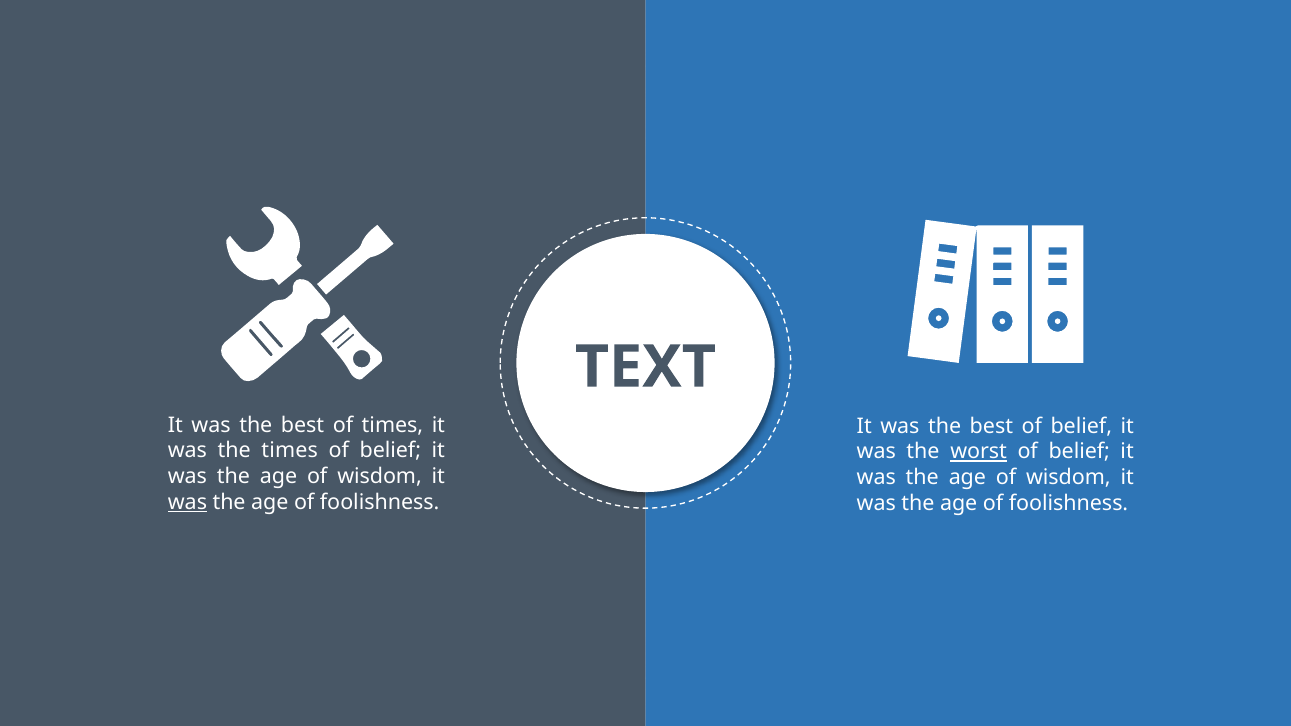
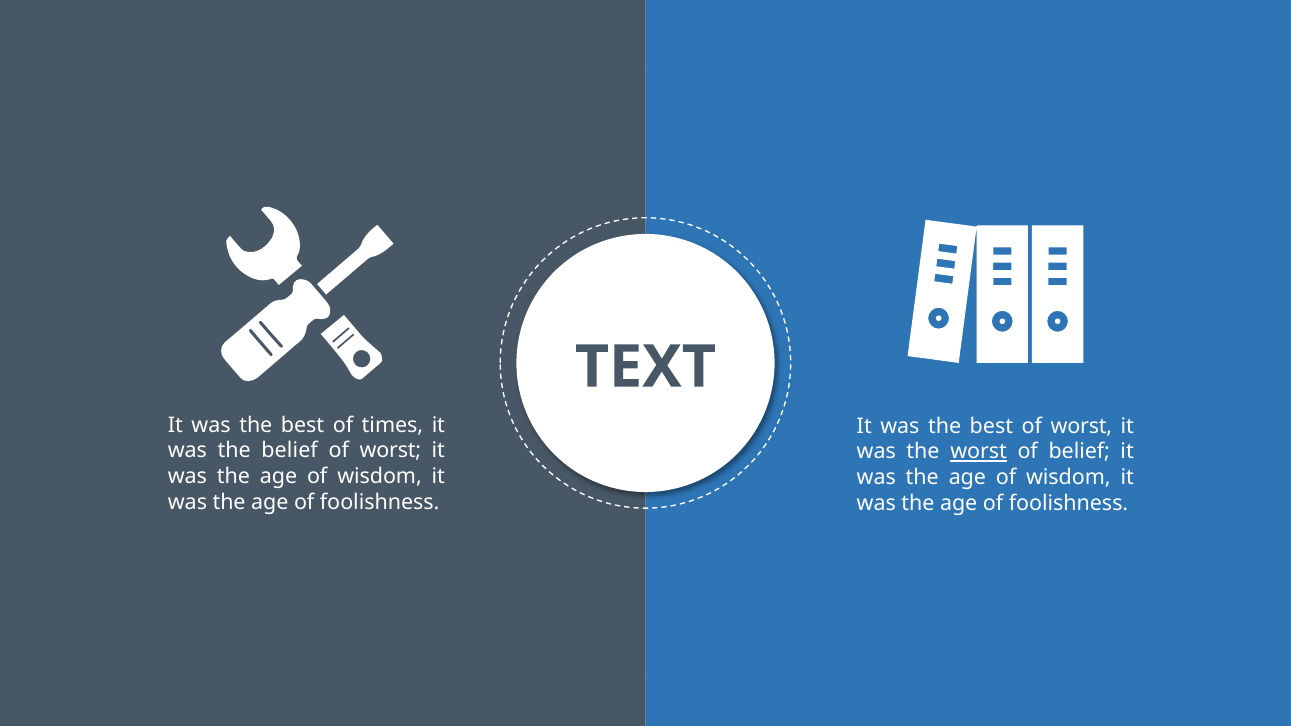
best of belief: belief -> worst (1081, 426)
the times: times -> belief (290, 451)
belief: belief -> worst (390, 451)
was underline: present -> none (187, 503)
